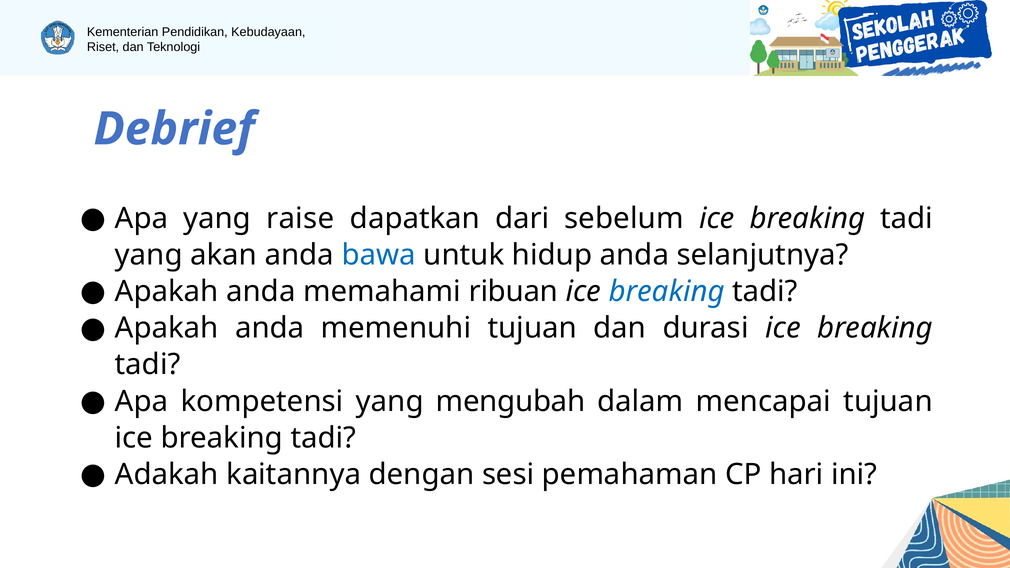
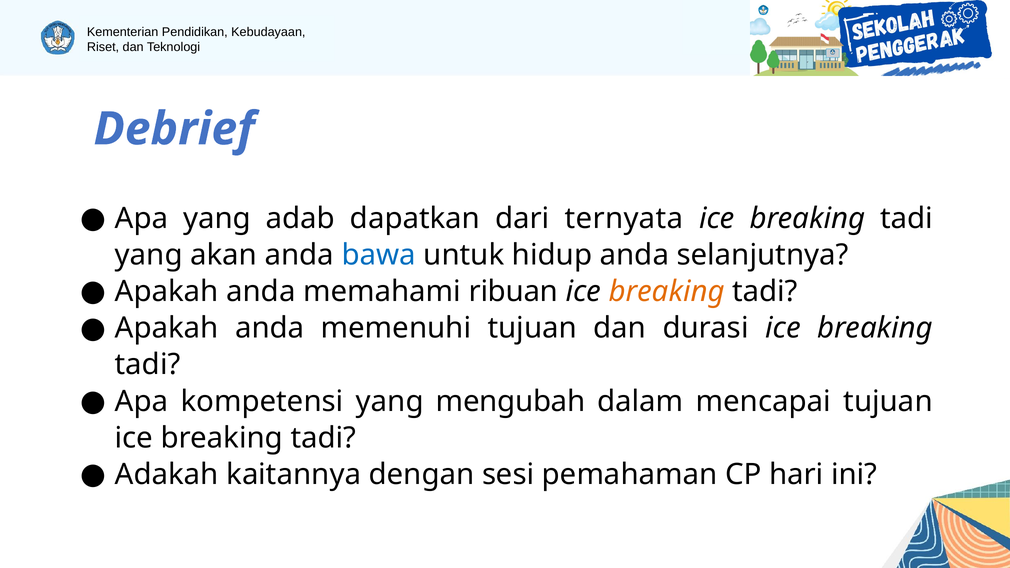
raise: raise -> adab (300, 218)
sebelum: sebelum -> ternyata (624, 218)
breaking colour: blue -> orange (667, 292)
